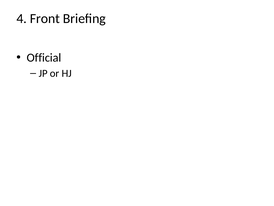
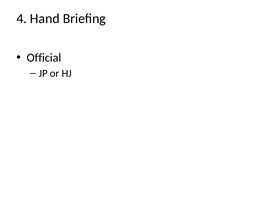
Front: Front -> Hand (45, 19)
